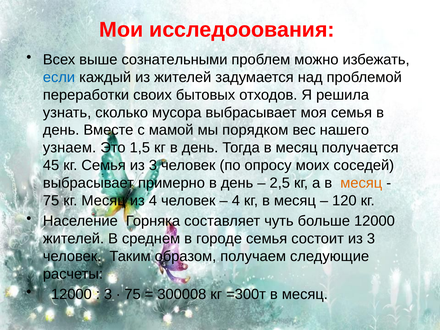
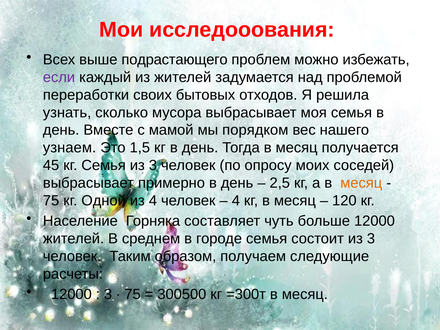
сознательными: сознательными -> подрастающего (175, 60)
если colour: blue -> purple (59, 77)
кг Месяц: Месяц -> Одной (104, 201)
300008: 300008 -> 300500 (182, 294)
